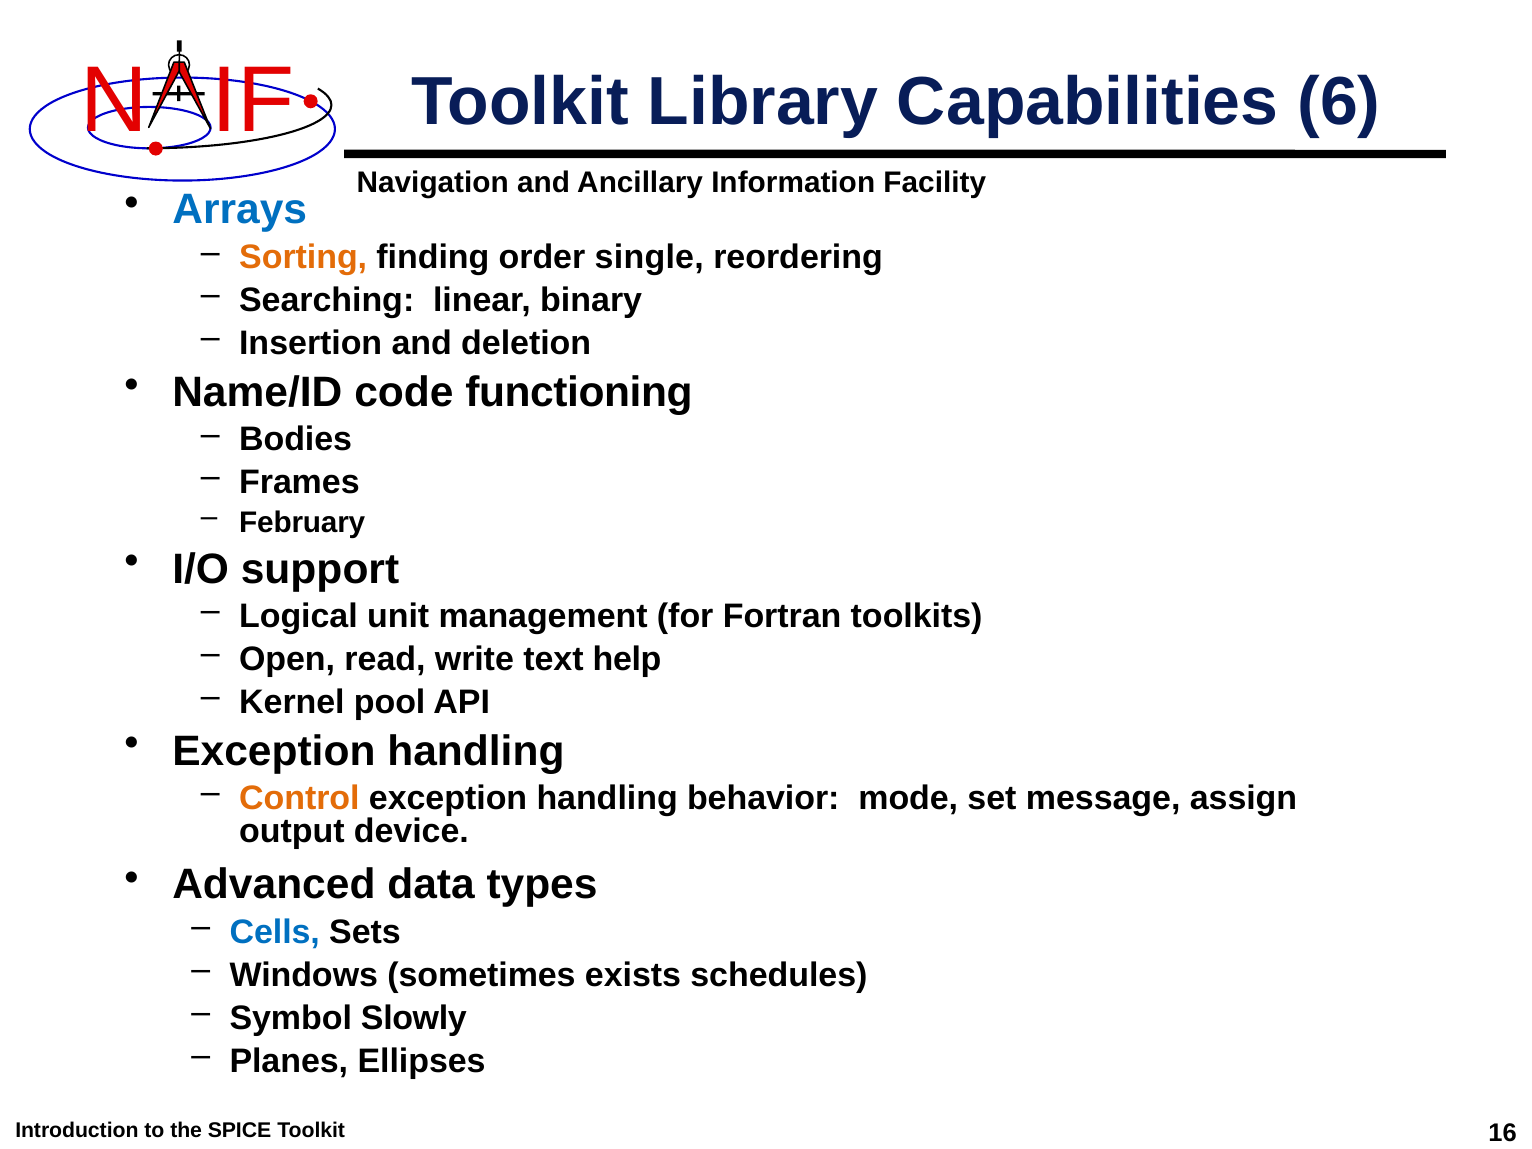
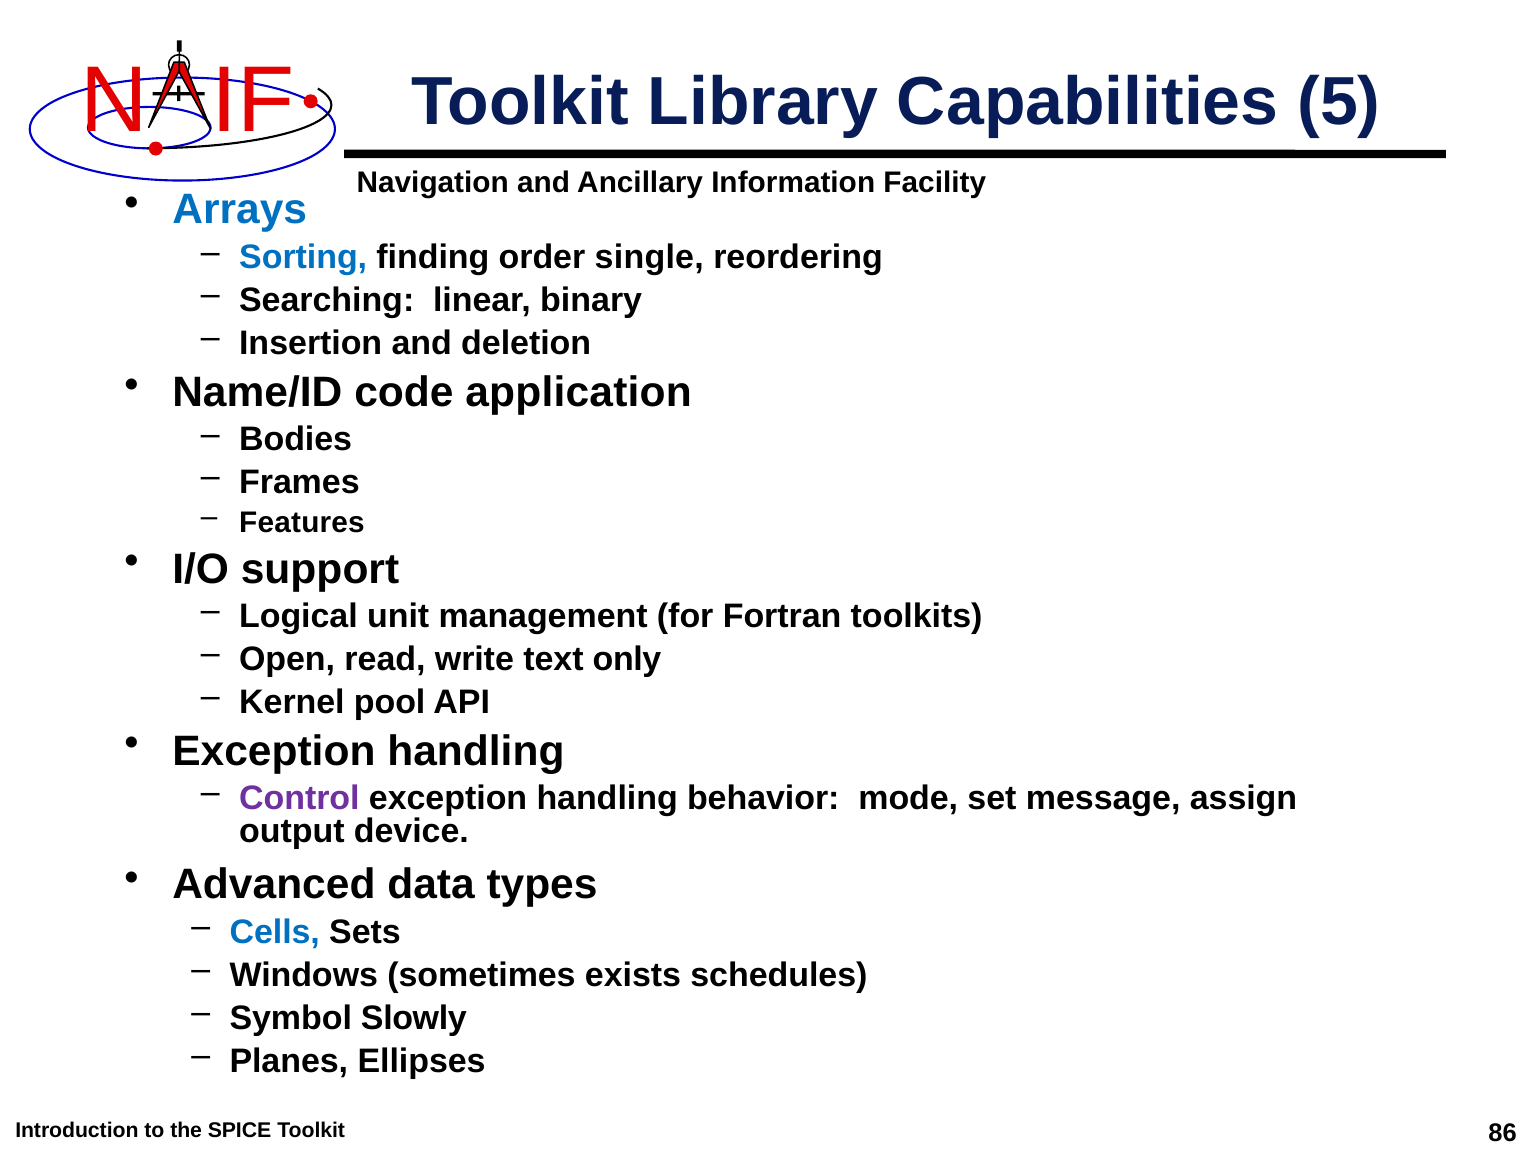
6: 6 -> 5 (1339, 102)
Sorting colour: orange -> blue (303, 258)
functioning: functioning -> application (579, 393)
February: February -> Features (302, 523)
help: help -> only (627, 659)
Control colour: orange -> purple (299, 799)
16: 16 -> 86 (1503, 1134)
